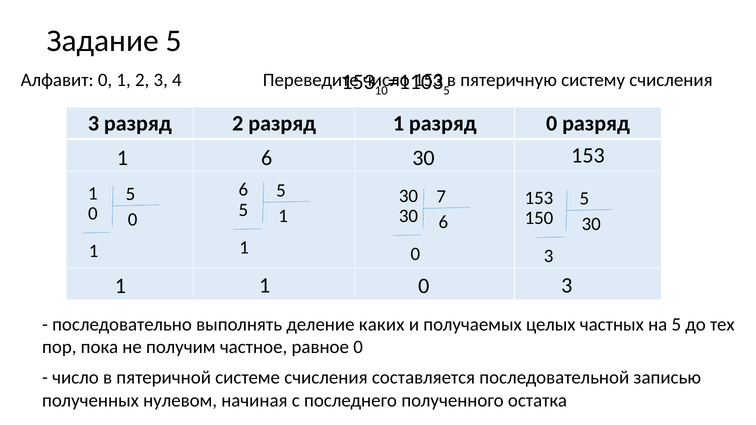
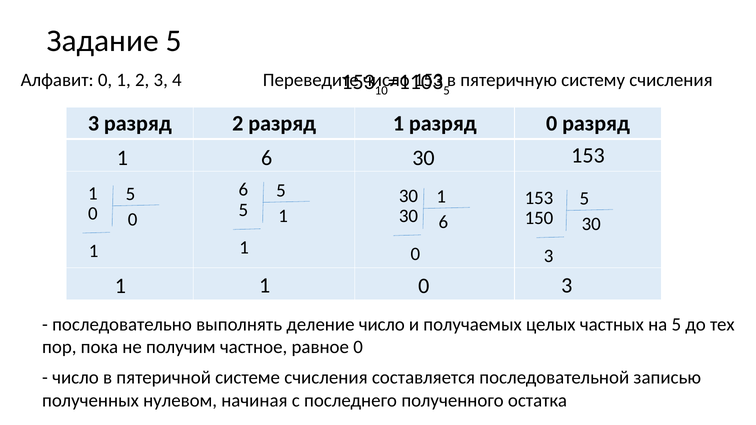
30 7: 7 -> 1 (441, 197)
деление каких: каких -> число (382, 325)
